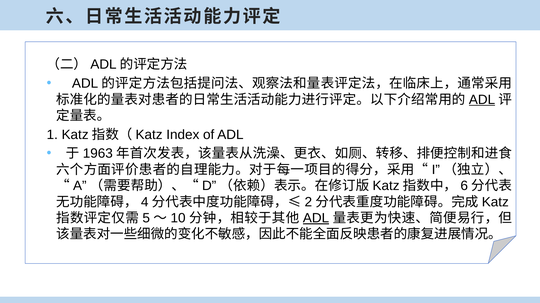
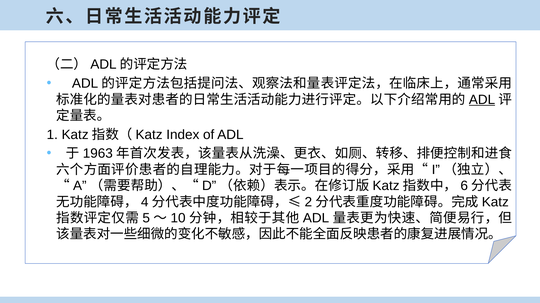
ADL underline: present -> none (316, 219)
